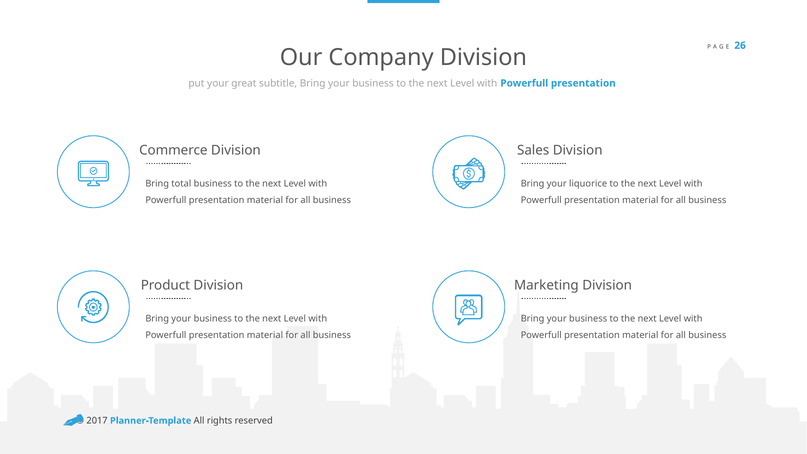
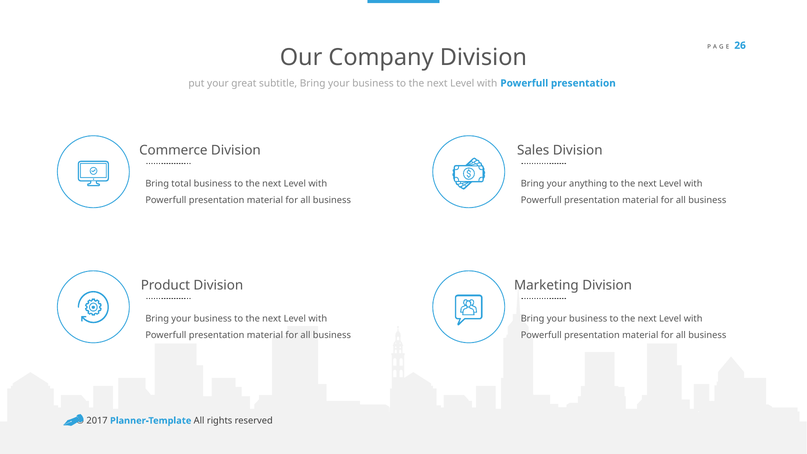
liquorice: liquorice -> anything (588, 184)
